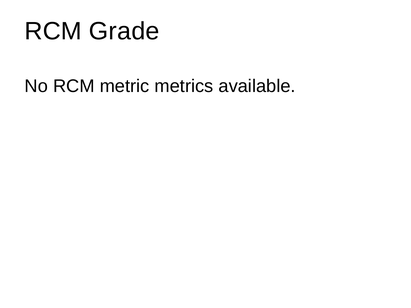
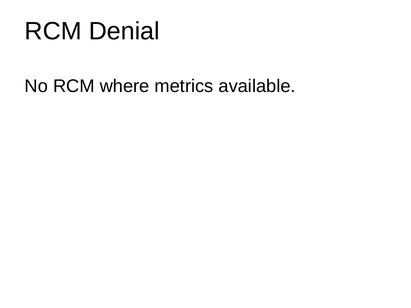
Grade: Grade -> Denial (124, 31)
metric: metric -> where (125, 86)
